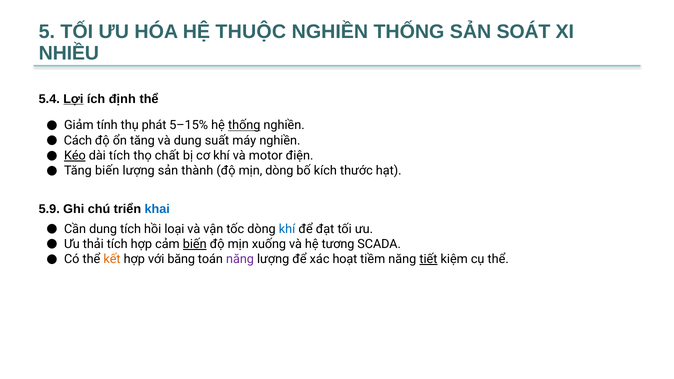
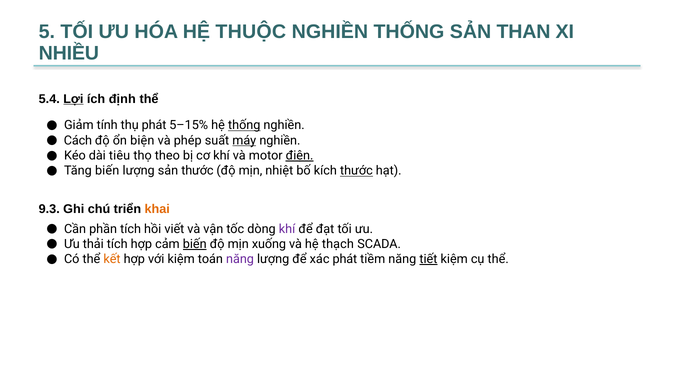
SOÁT: SOÁT -> THAN (524, 32)
ổn tăng: tăng -> biện (142, 140)
và dung: dung -> phép (188, 140)
máy underline: none -> present (244, 140)
Kéo underline: present -> none (75, 156)
dài tích: tích -> tiêu (120, 156)
chất: chất -> theo (167, 156)
điện underline: none -> present (300, 156)
sản thành: thành -> thước (197, 171)
mịn dòng: dòng -> nhiệt (279, 171)
thước underline: none -> present (356, 171)
5.9: 5.9 -> 9.3 (49, 209)
khai colour: blue -> orange (157, 209)
Cần dung: dung -> phần (103, 229)
loại: loại -> viết (174, 229)
khí colour: blue -> purple (287, 229)
tương: tương -> thạch (338, 244)
với băng: băng -> kiệm (181, 259)
xác hoạt: hoạt -> phát (345, 259)
